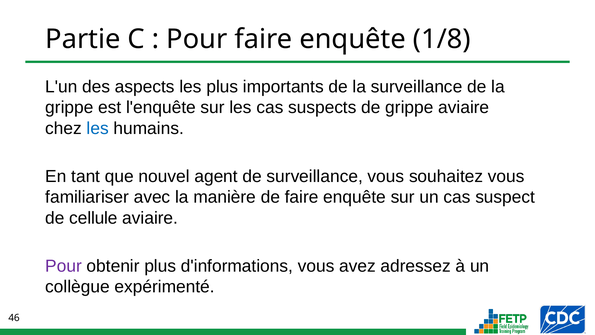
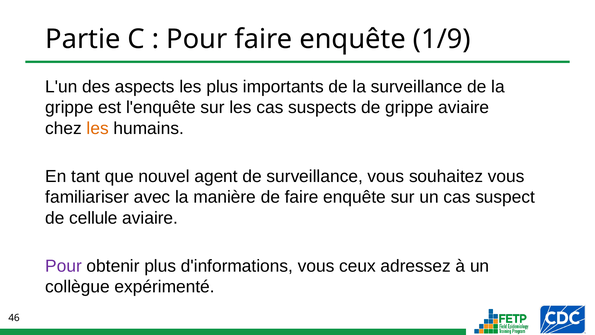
1/8: 1/8 -> 1/9 (442, 39)
les colour: blue -> orange (98, 128)
avez: avez -> ceux (357, 266)
